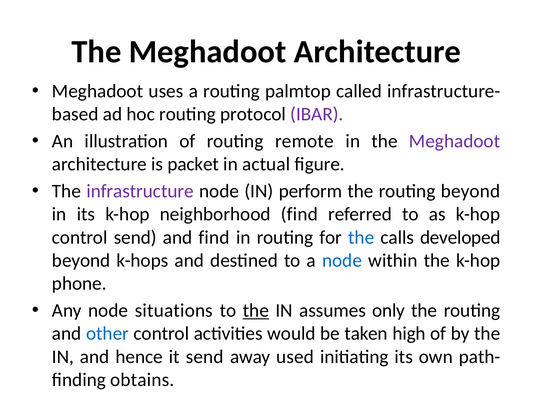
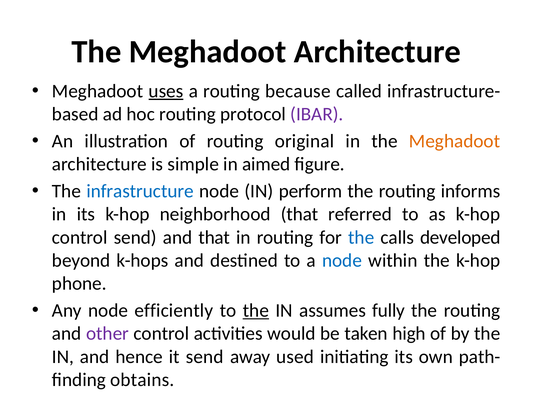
uses underline: none -> present (166, 91)
palmtop: palmtop -> because (298, 91)
remote: remote -> original (304, 141)
Meghadoot colour: purple -> orange (455, 141)
packet: packet -> simple (193, 164)
actual: actual -> aimed (266, 164)
infrastructure colour: purple -> blue (140, 191)
routing beyond: beyond -> informs (471, 191)
neighborhood find: find -> that (300, 214)
and find: find -> that (214, 237)
situations: situations -> efficiently (174, 310)
only: only -> fully (389, 310)
other colour: blue -> purple (107, 333)
